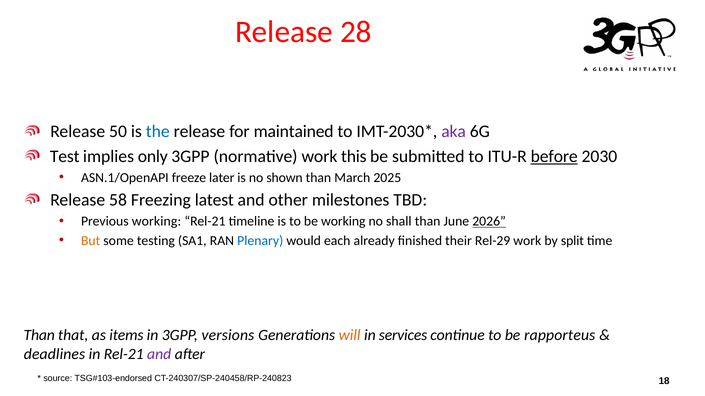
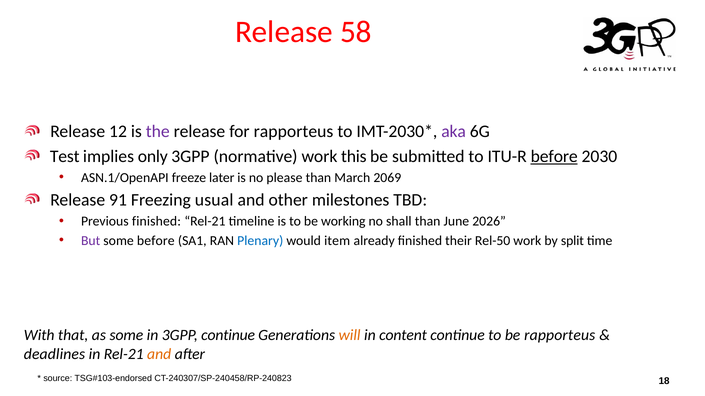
28: 28 -> 58 (356, 32)
50: 50 -> 12 (118, 132)
the colour: blue -> purple (158, 132)
for maintained: maintained -> rapporteus (294, 132)
shown: shown -> please (284, 178)
2025: 2025 -> 2069 (387, 178)
58: 58 -> 91 (118, 200)
latest: latest -> usual (214, 200)
Previous working: working -> finished (156, 222)
2026 underline: present -> none (489, 222)
But colour: orange -> purple (91, 241)
some testing: testing -> before (156, 241)
each: each -> item (337, 241)
Rel-29: Rel-29 -> Rel-50 (493, 241)
Than: Than -> With (39, 336)
as items: items -> some (126, 336)
3GPP versions: versions -> continue (228, 336)
services: services -> content (403, 336)
and colour: purple -> orange (159, 355)
